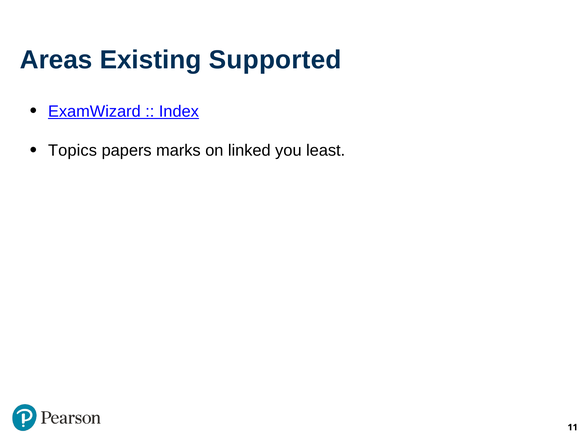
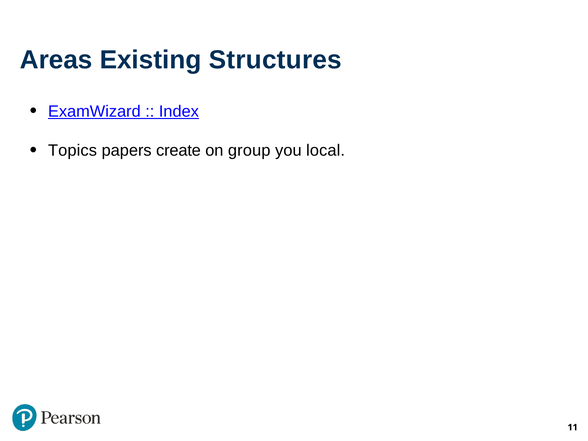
Supported: Supported -> Structures (275, 60)
marks: marks -> create (178, 151)
linked: linked -> group (249, 151)
least: least -> local (326, 151)
